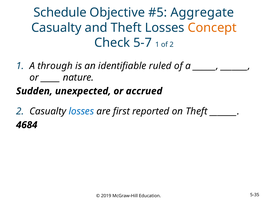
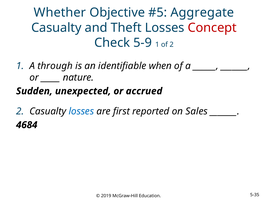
Schedule: Schedule -> Whether (60, 12)
Concept colour: orange -> red (212, 28)
5-7: 5-7 -> 5-9 (143, 43)
ruled: ruled -> when (160, 66)
on Theft: Theft -> Sales (197, 111)
